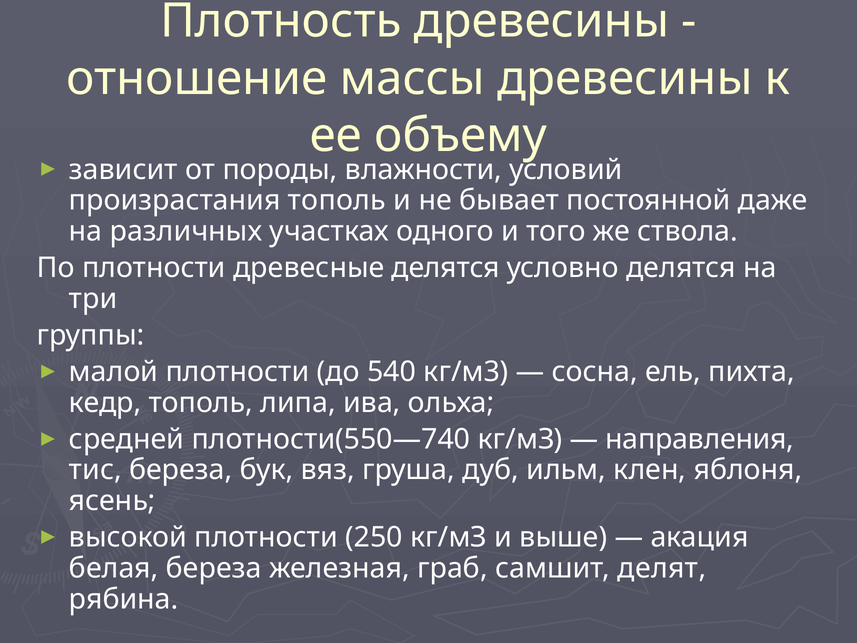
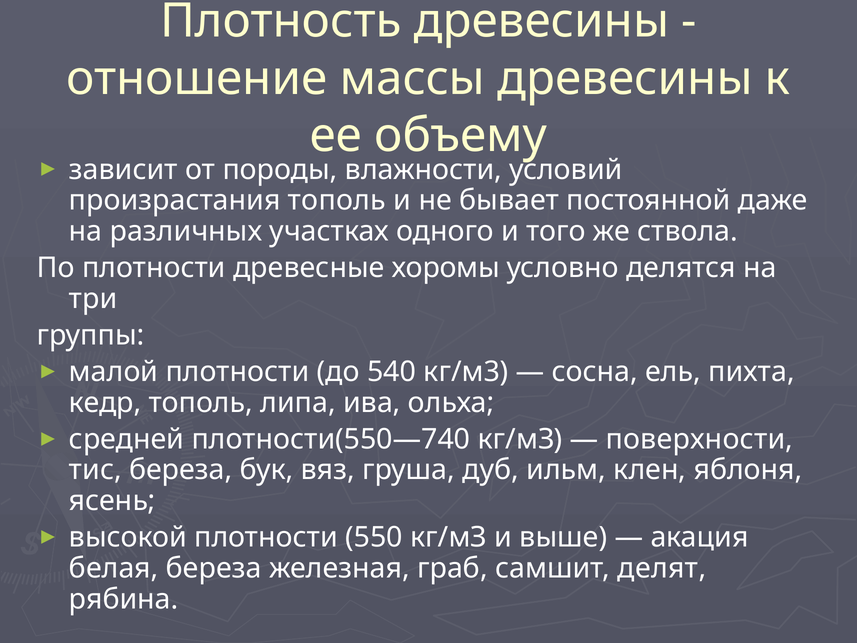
древесные делятся: делятся -> хоромы (446, 268)
направления: направления -> поверхности (699, 439)
250: 250 -> 550 (374, 537)
